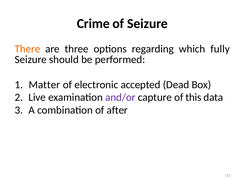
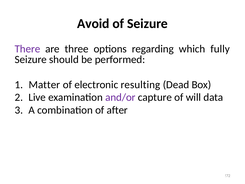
Crime: Crime -> Avoid (93, 24)
There colour: orange -> purple (27, 49)
accepted: accepted -> resulting (140, 85)
this: this -> will (193, 97)
